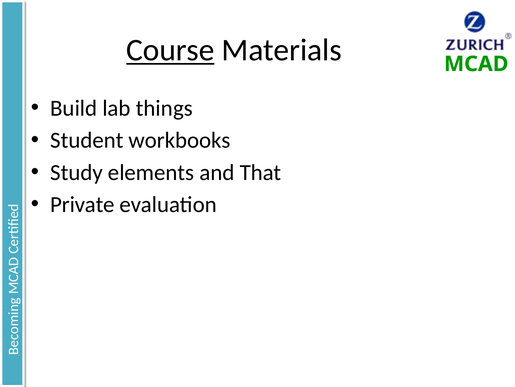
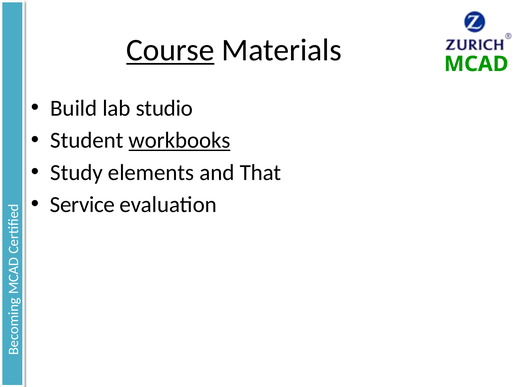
things: things -> studio (164, 108)
workbooks underline: none -> present (180, 140)
Private: Private -> Service (82, 204)
